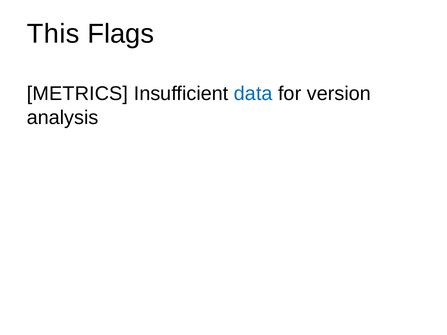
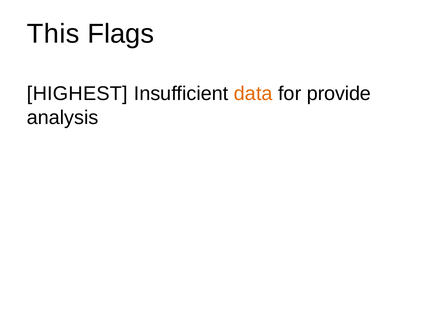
METRICS: METRICS -> HIGHEST (77, 94)
data colour: blue -> orange (253, 94)
version: version -> provide (339, 94)
